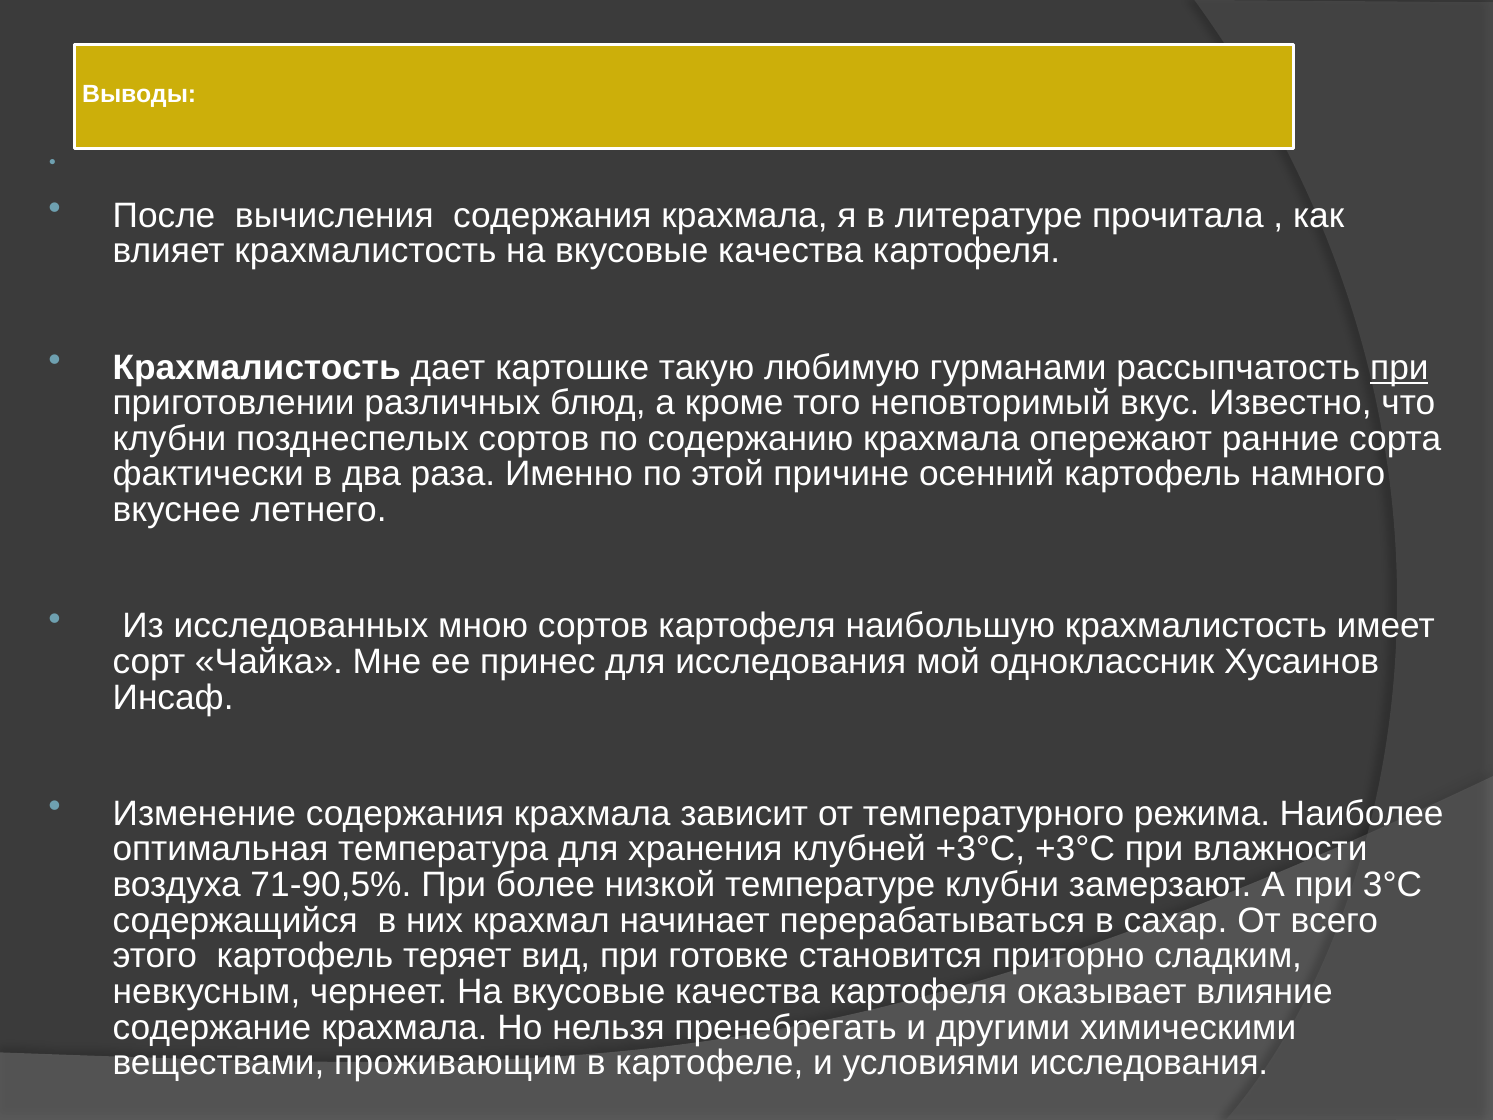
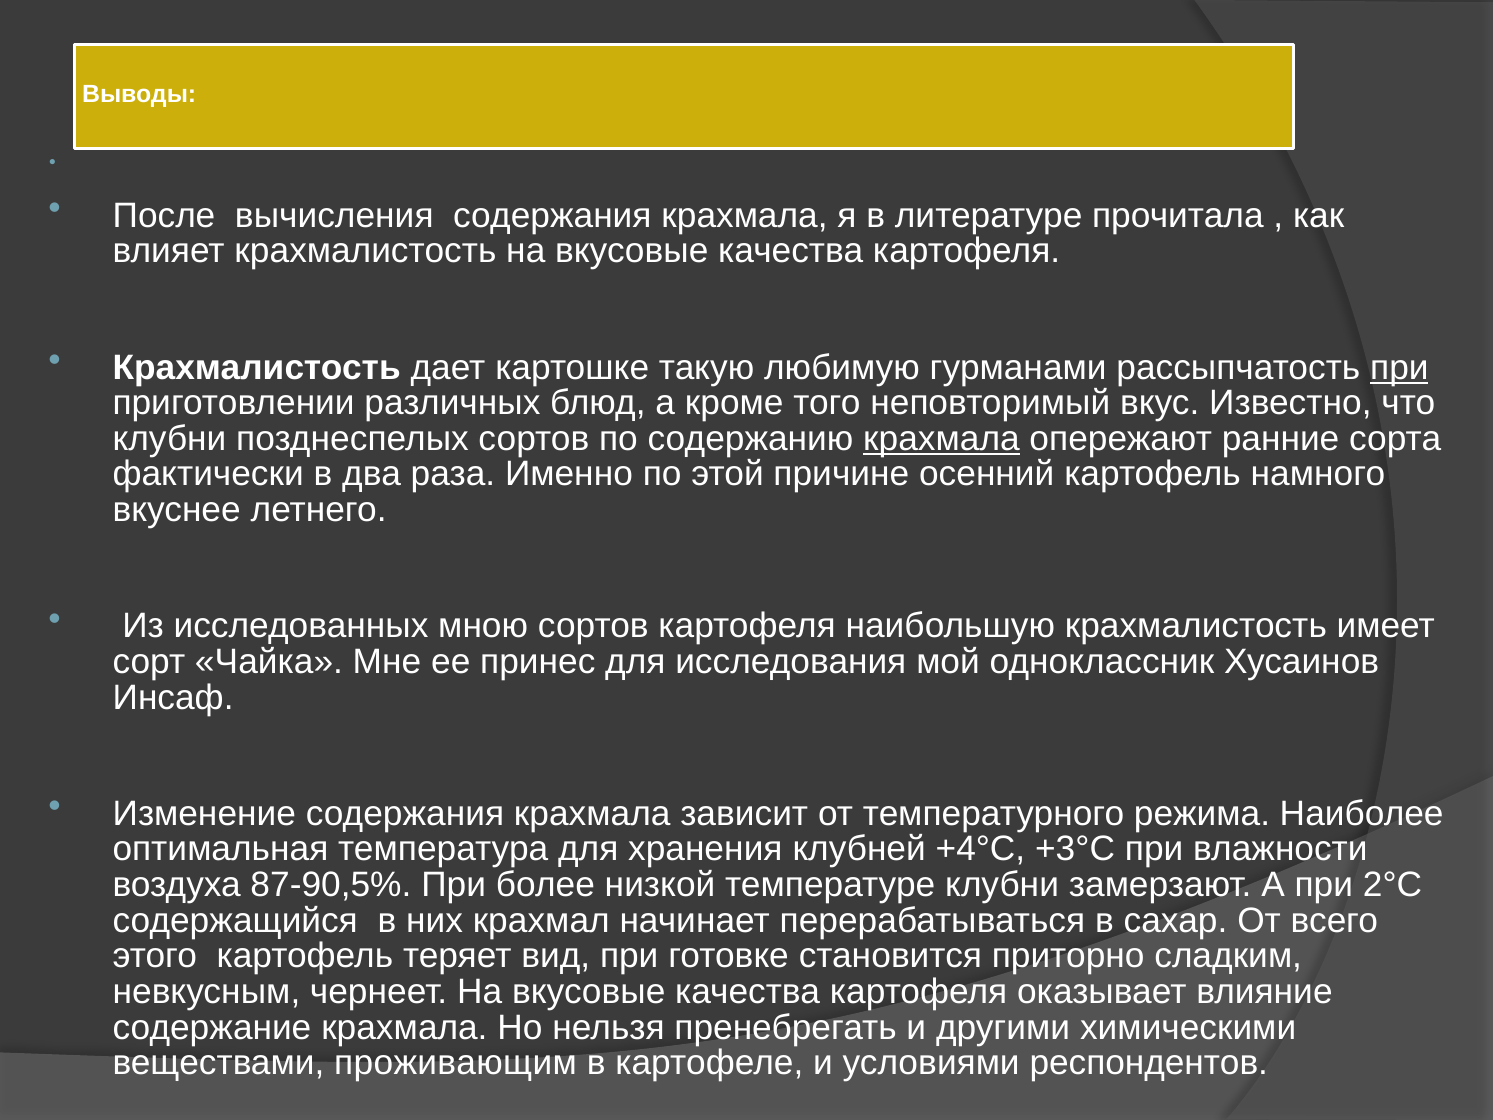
крахмала underline: none -> present (941, 439)
клубней +3°С: +3°С -> +4°С (980, 849)
71-90,5%: 71-90,5% -> 87-90,5% (331, 885)
3°С: 3°С -> 2°С (1393, 885)
условиями исследования: исследования -> респондентов (1149, 1063)
